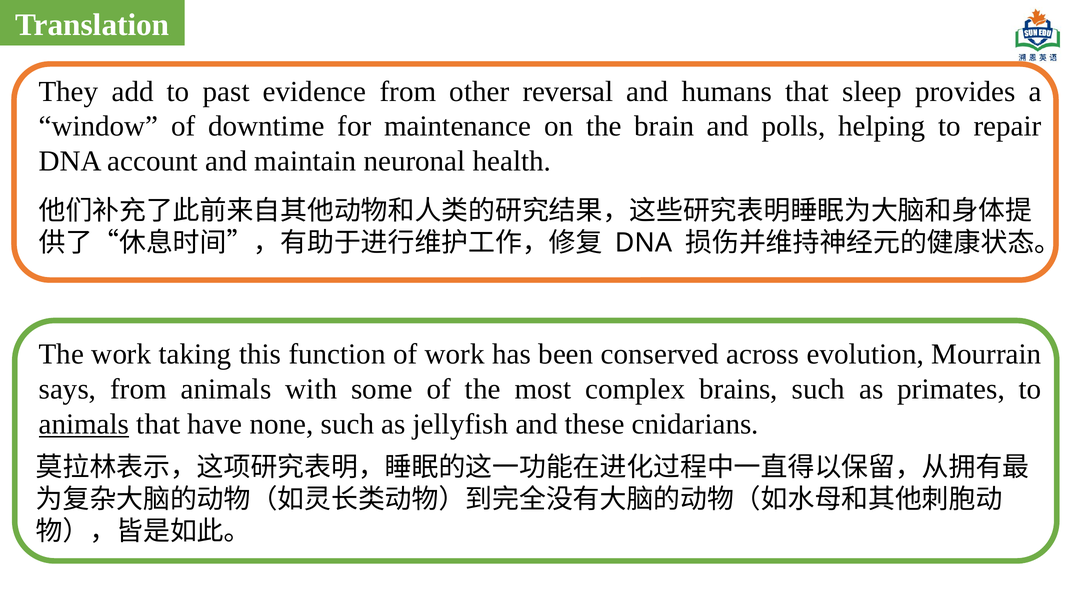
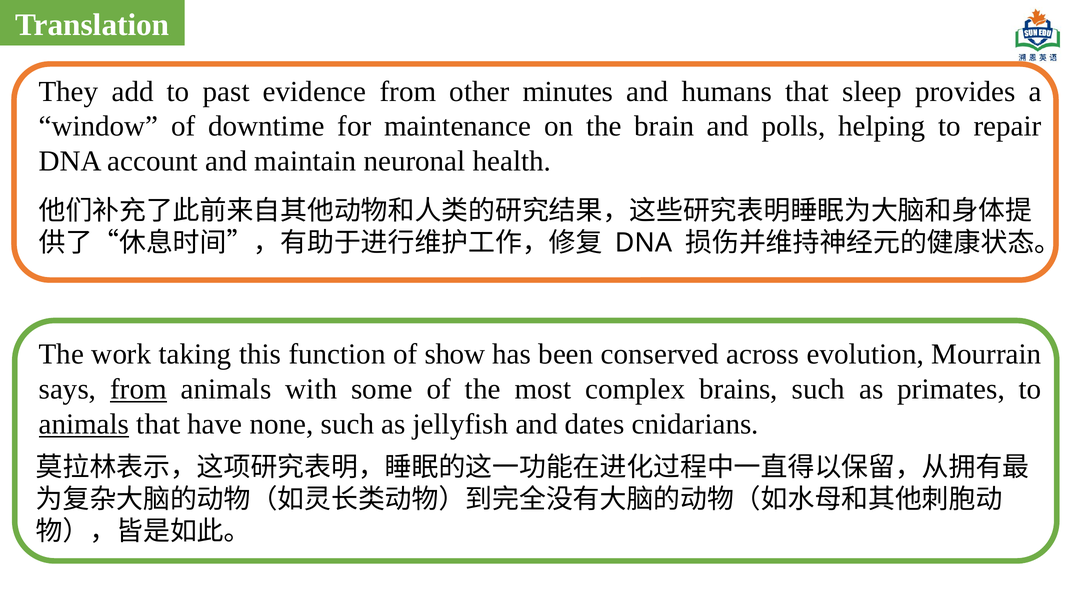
reversal: reversal -> minutes (568, 91)
of work: work -> show (455, 354)
from underline: none -> present (138, 389)
these: these -> dates (595, 424)
